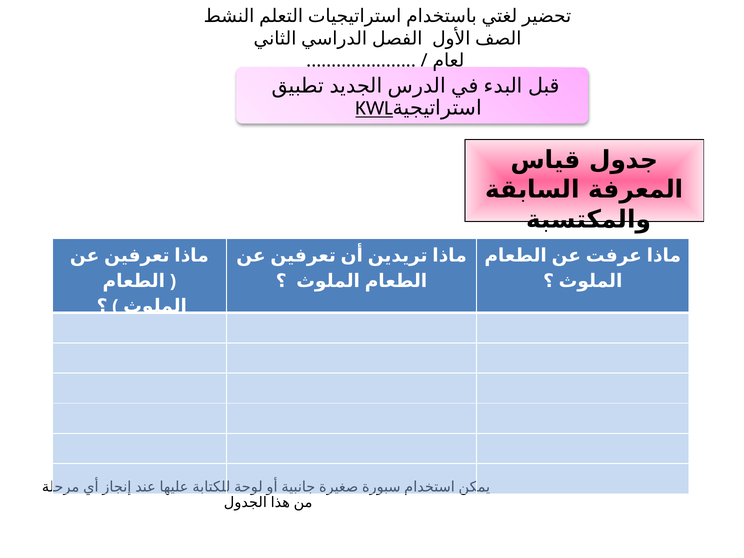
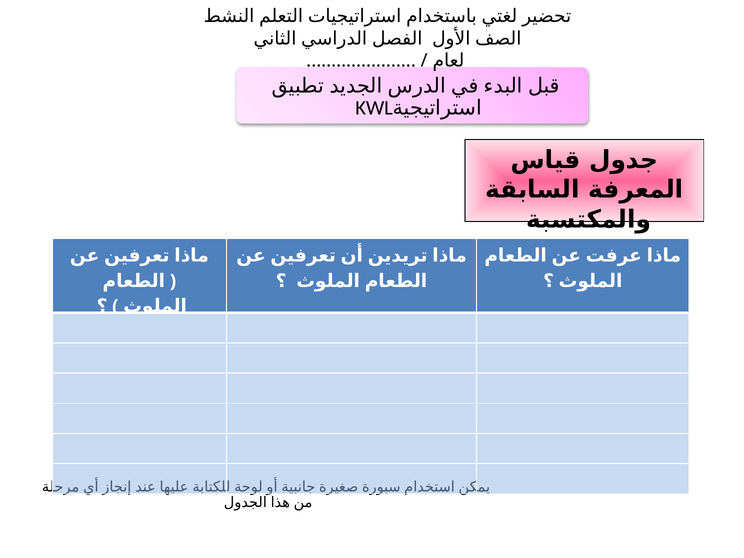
KWL underline: present -> none (374, 108)
